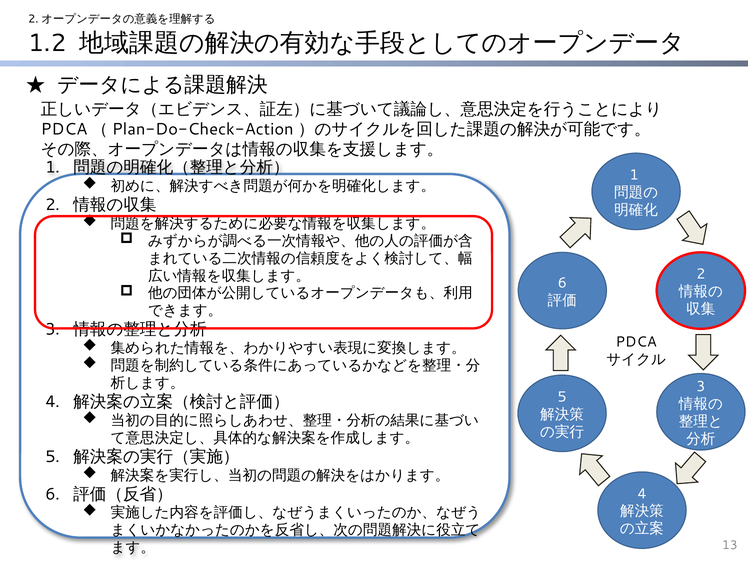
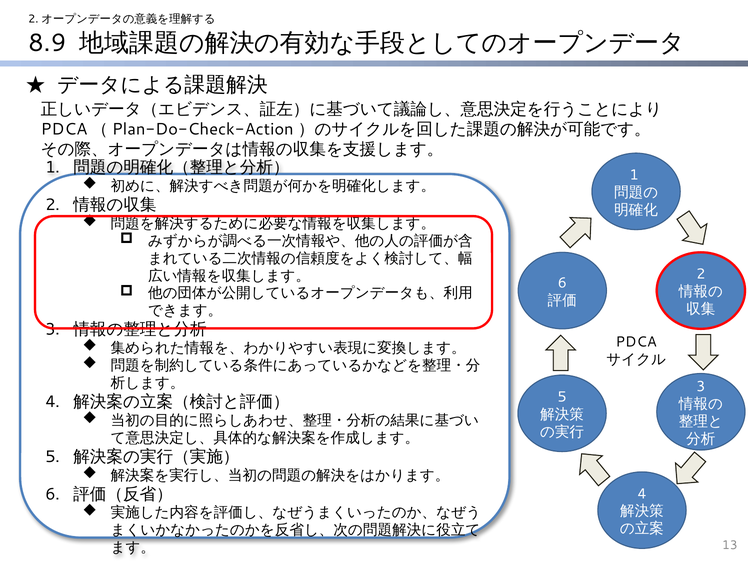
1.2: 1.2 -> 8.9 (47, 43)
